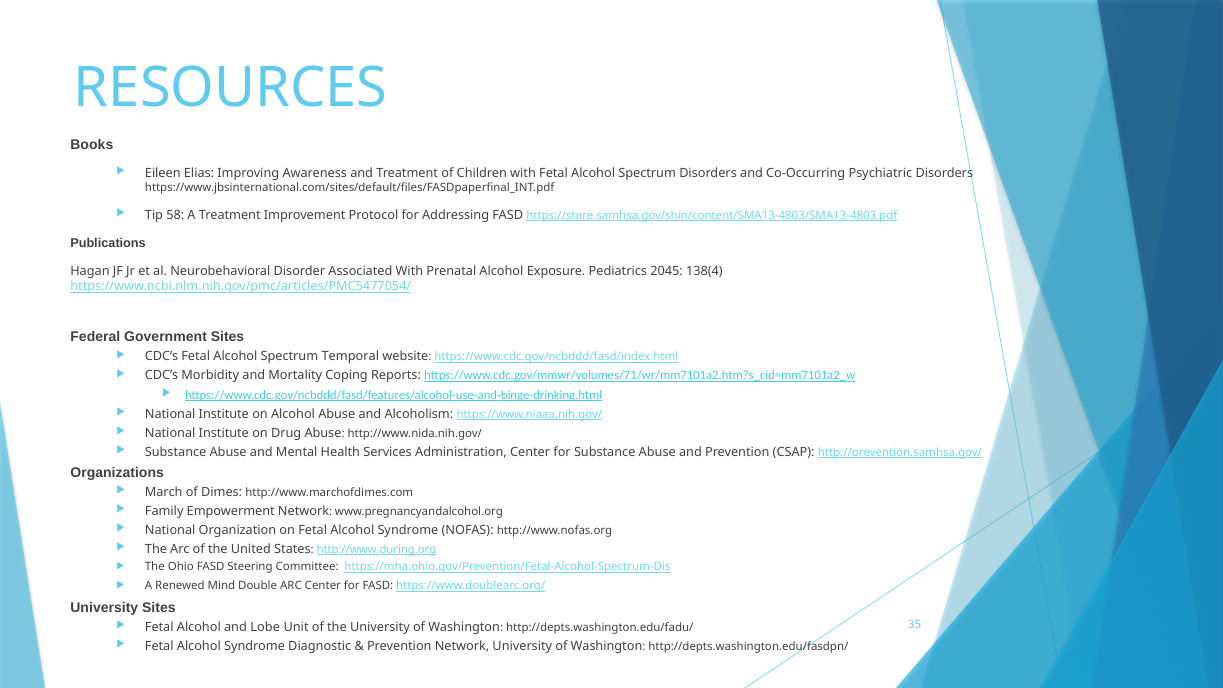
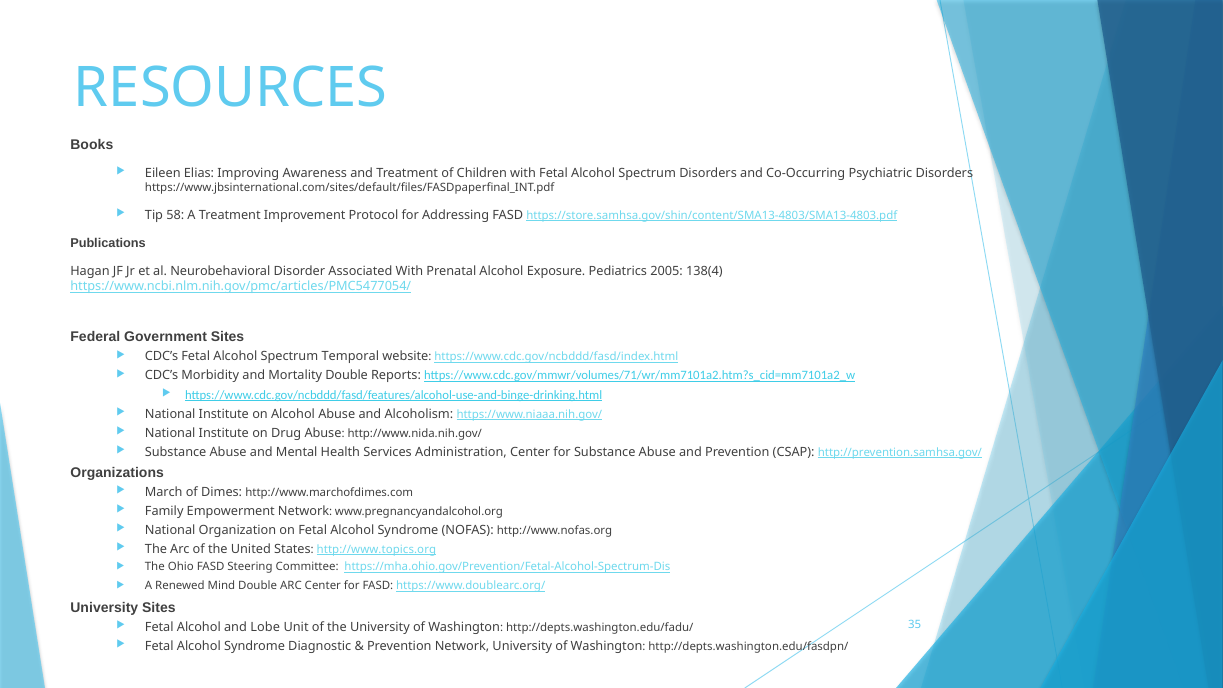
2045: 2045 -> 2005 (667, 271)
Mortality Coping: Coping -> Double (347, 376)
http://www.during.org: http://www.during.org -> http://www.topics.org (376, 549)
